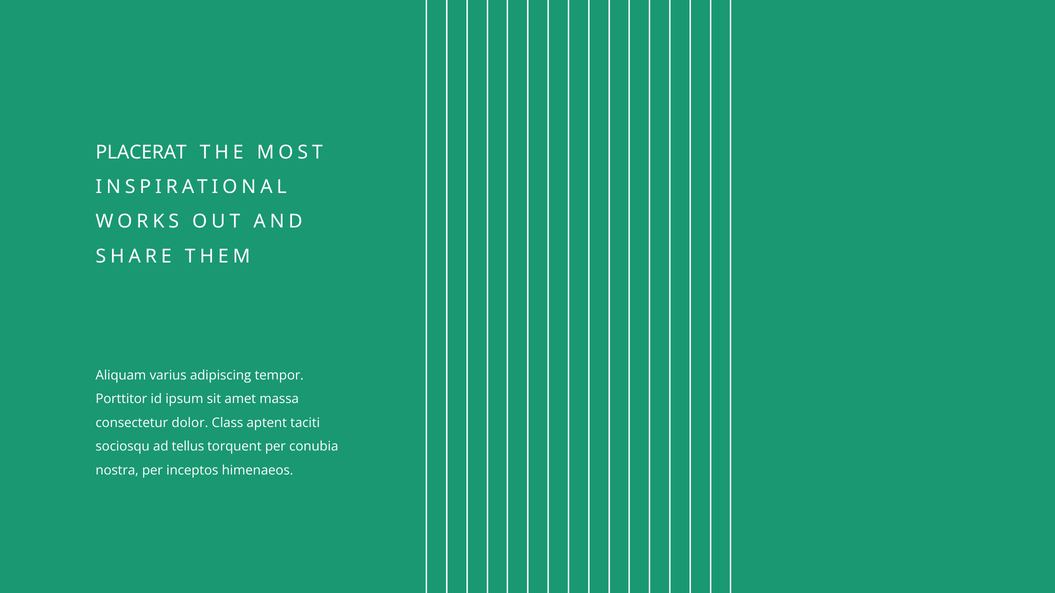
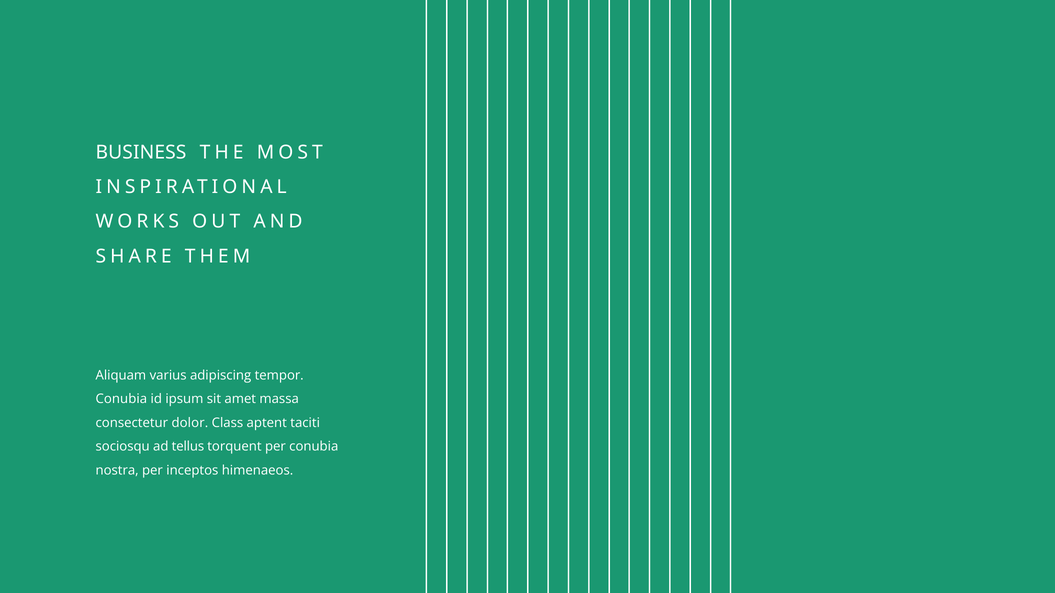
PLACERAT: PLACERAT -> BUSINESS (141, 152)
Porttitor: Porttitor -> Conubia (121, 399)
